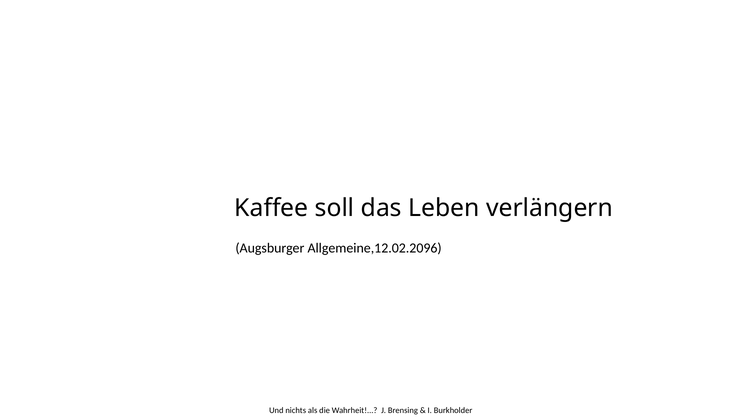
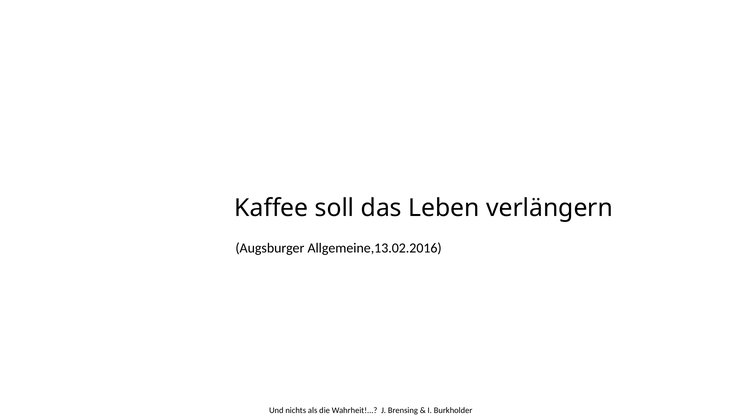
Allgemeine,12.02.2096: Allgemeine,12.02.2096 -> Allgemeine,13.02.2016 (375, 248)
